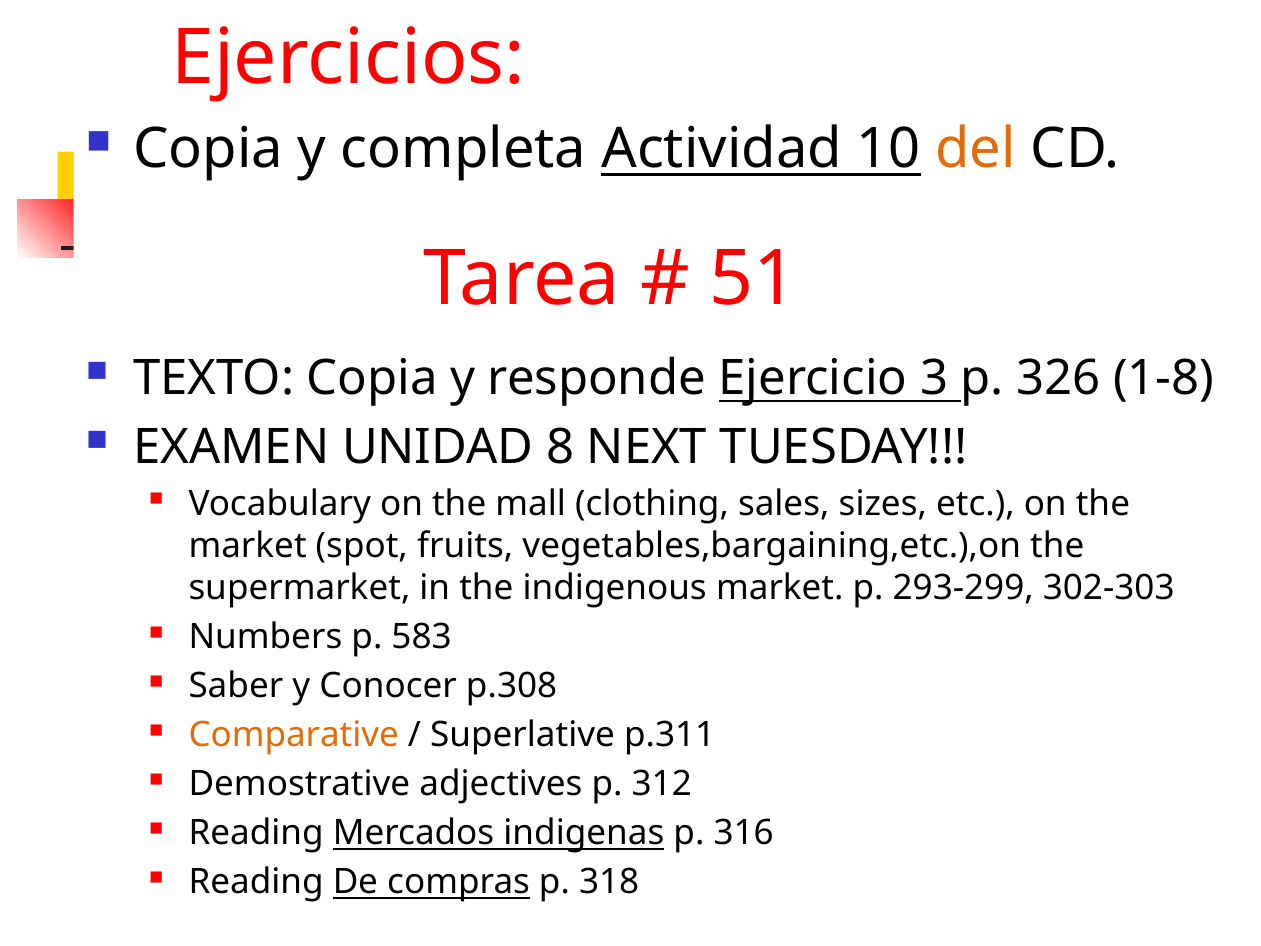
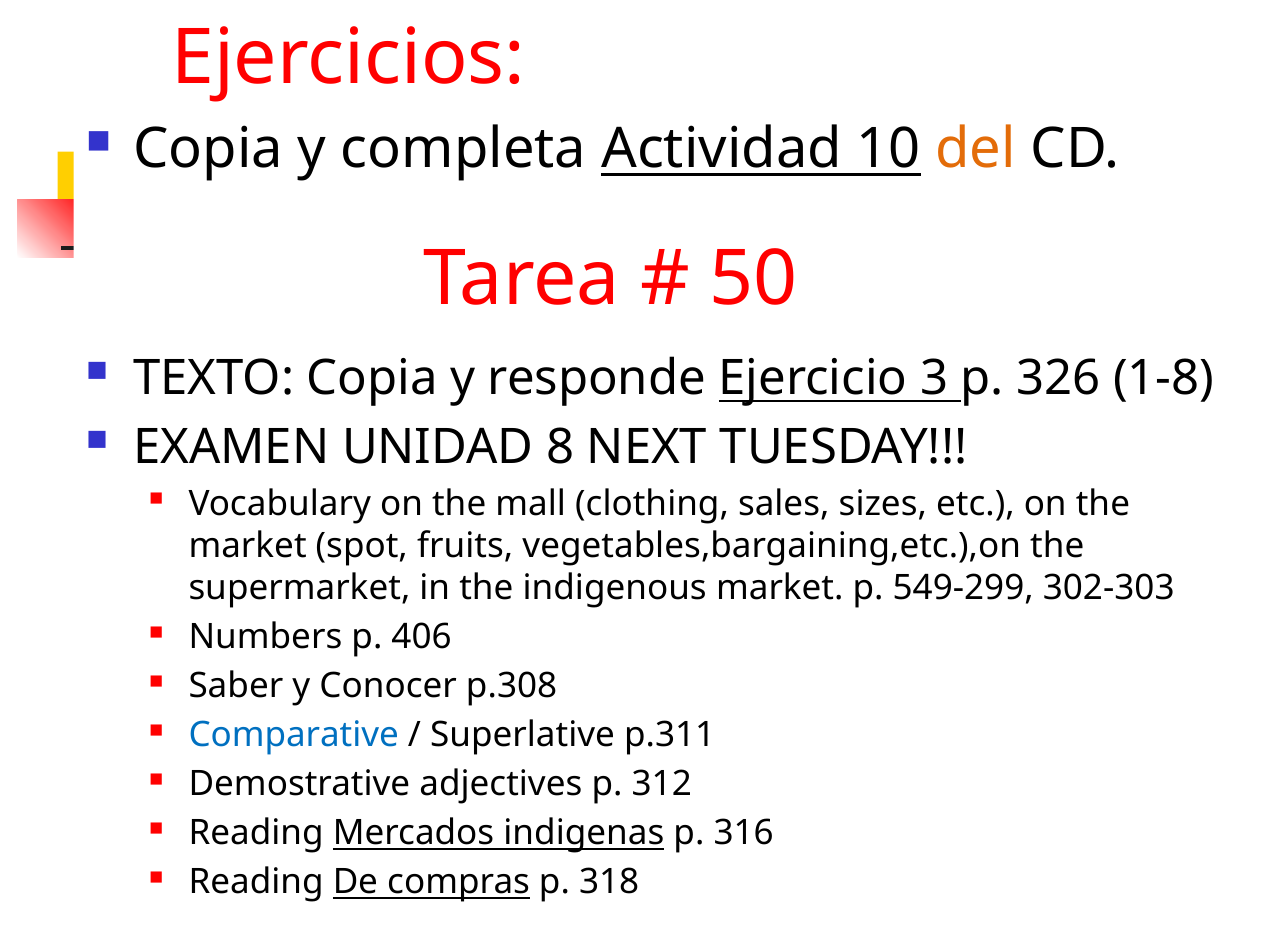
51: 51 -> 50 (754, 279)
293-299: 293-299 -> 549-299 (963, 588)
583: 583 -> 406 (422, 637)
Comparative colour: orange -> blue (294, 735)
